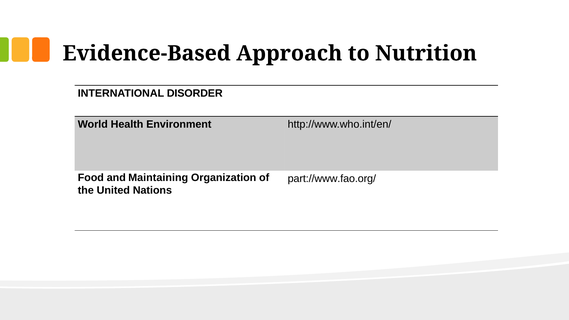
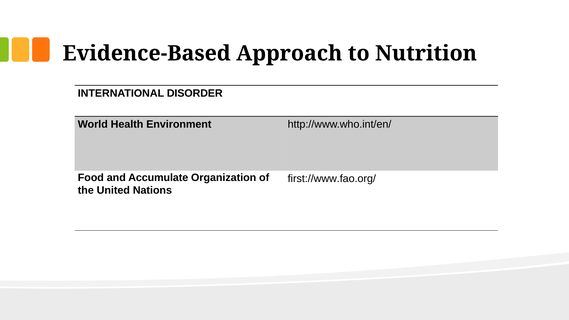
Maintaining: Maintaining -> Accumulate (158, 178)
part://www.fao.org/: part://www.fao.org/ -> first://www.fao.org/ (332, 179)
